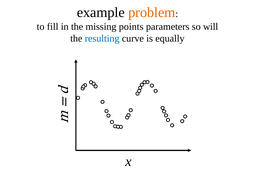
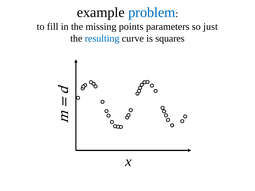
problem colour: orange -> blue (152, 12)
will: will -> just (211, 27)
equally: equally -> squares (170, 39)
